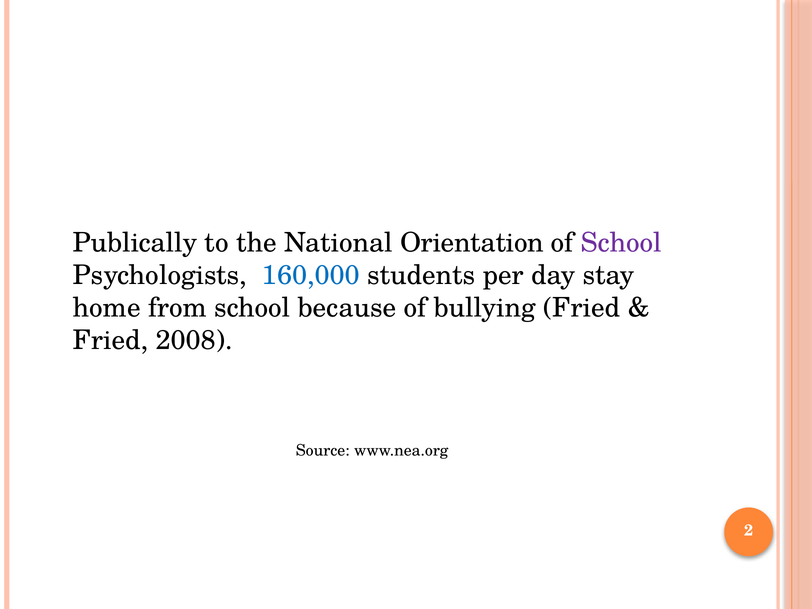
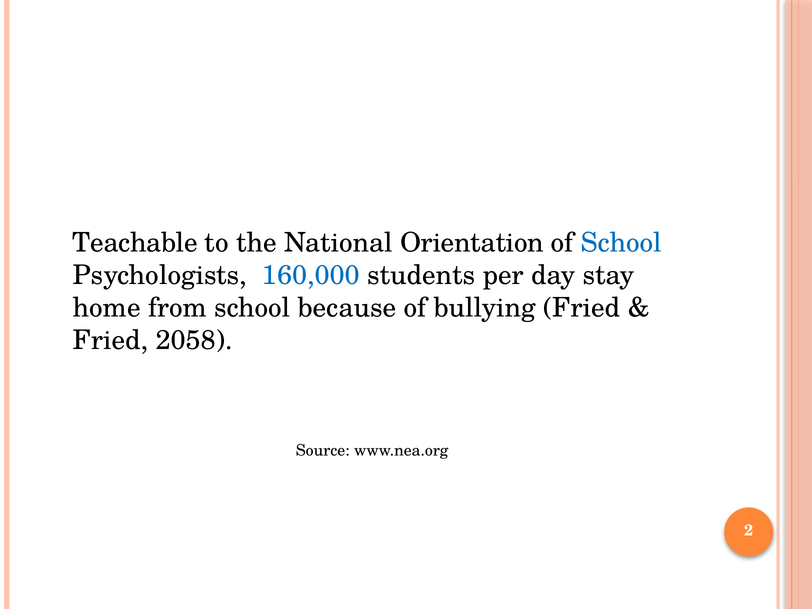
Publically: Publically -> Teachable (135, 243)
School colour: purple -> blue (621, 243)
2008: 2008 -> 2058 (194, 340)
